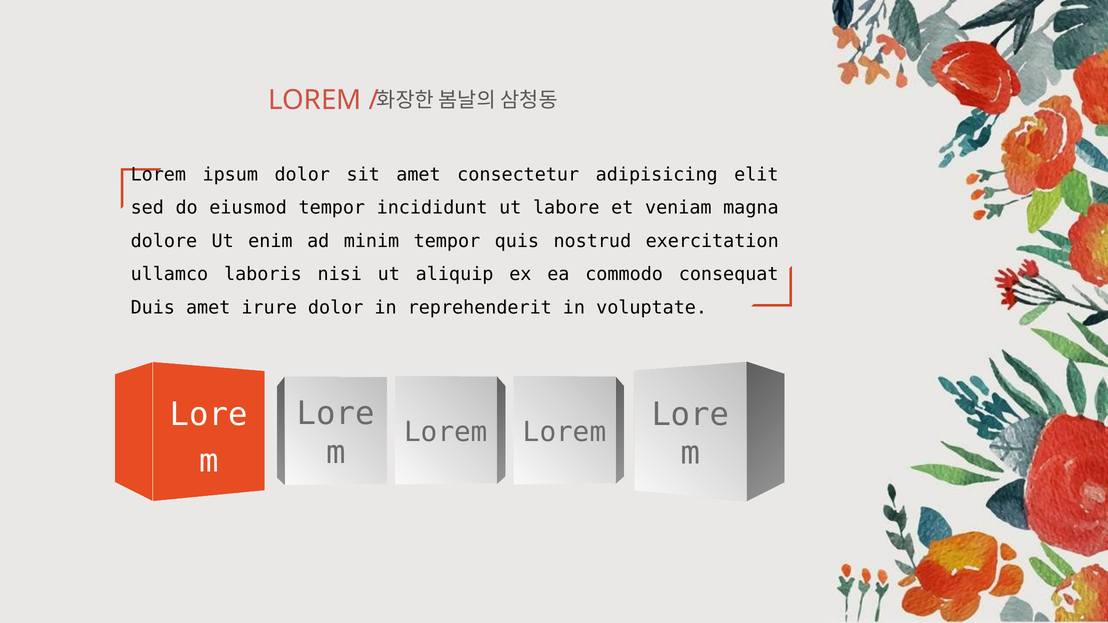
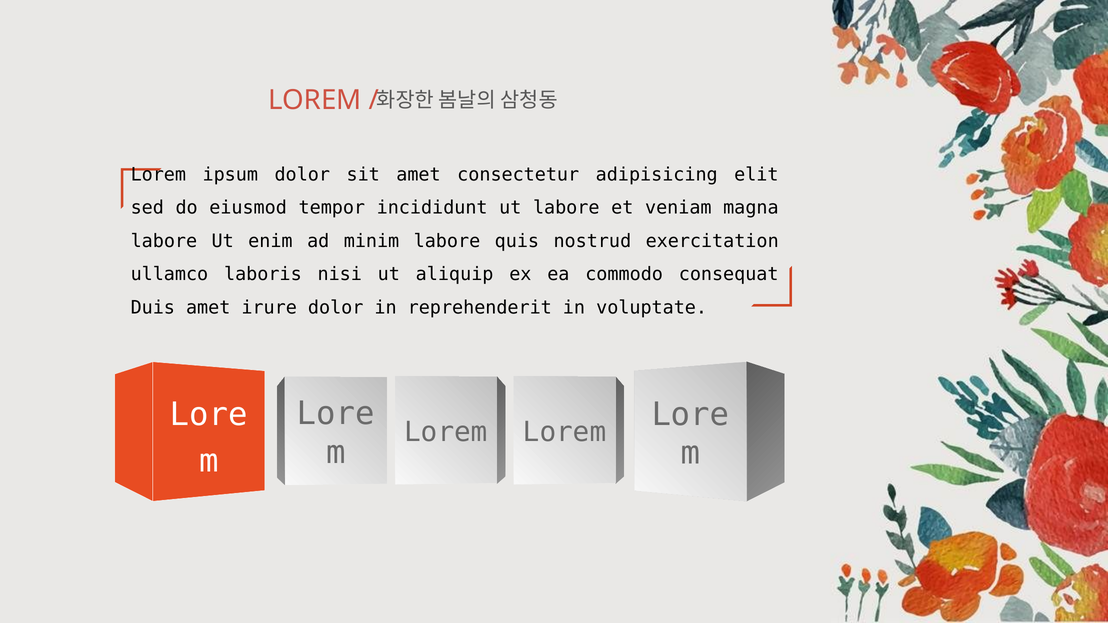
dolore: dolore -> labore (164, 241)
minim tempor: tempor -> labore (447, 241)
